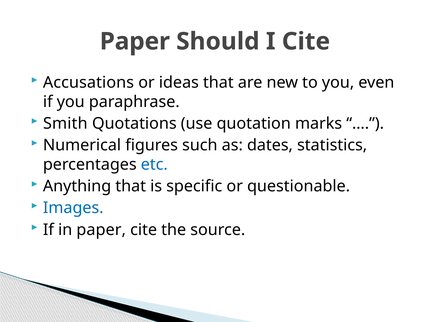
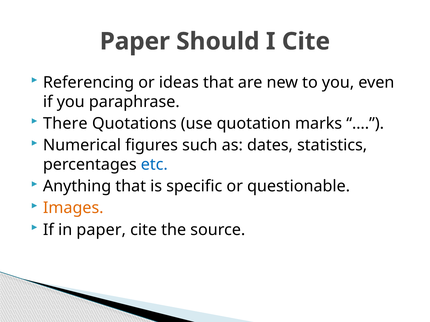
Accusations: Accusations -> Referencing (89, 83)
Smith: Smith -> There (65, 124)
Images colour: blue -> orange (73, 208)
